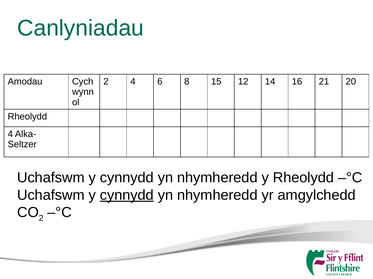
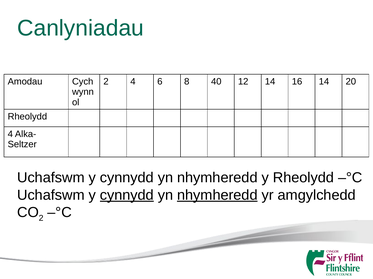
15: 15 -> 40 (216, 82)
16 21: 21 -> 14 (324, 82)
nhymheredd underline: none -> present (217, 196)
